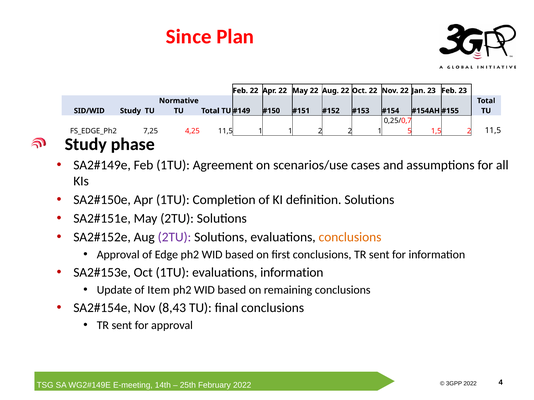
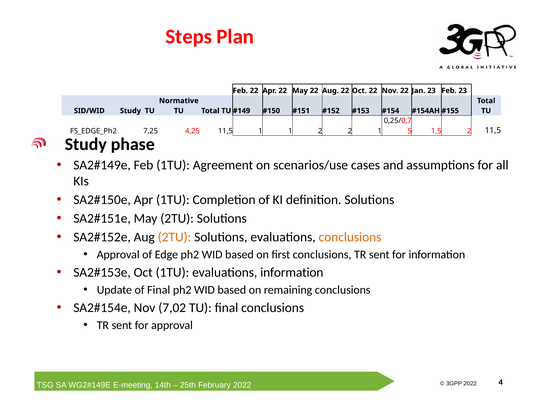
Since: Since -> Steps (189, 37)
2TU colour: purple -> orange (174, 238)
of Item: Item -> Final (159, 290)
8,43: 8,43 -> 7,02 (172, 308)
